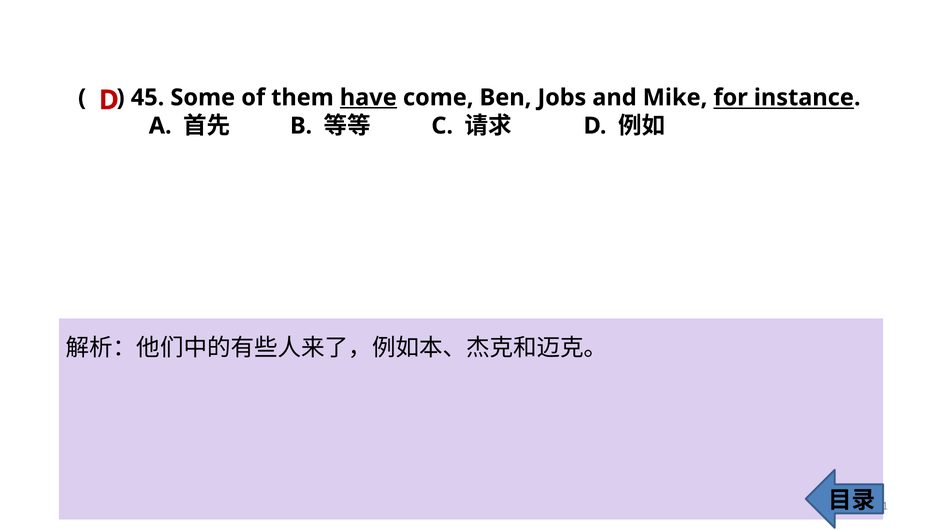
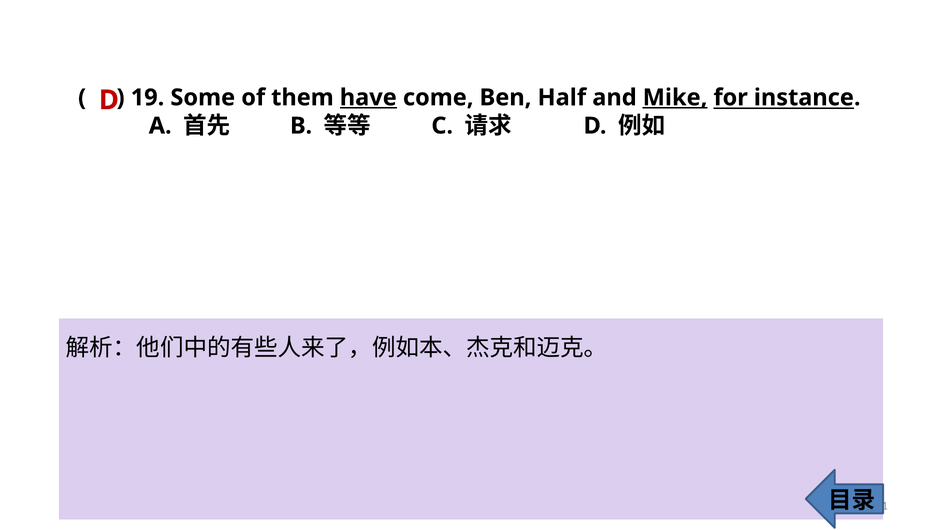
45: 45 -> 19 (148, 98)
Jobs: Jobs -> Half (562, 98)
Mike underline: none -> present (675, 98)
